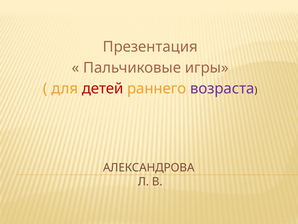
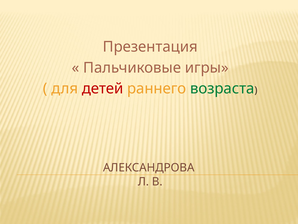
возраста colour: purple -> green (222, 88)
